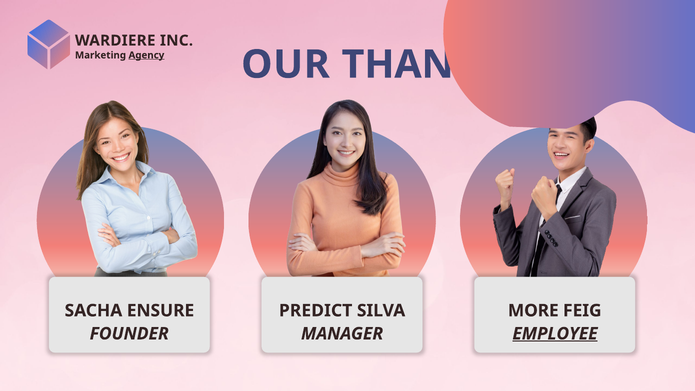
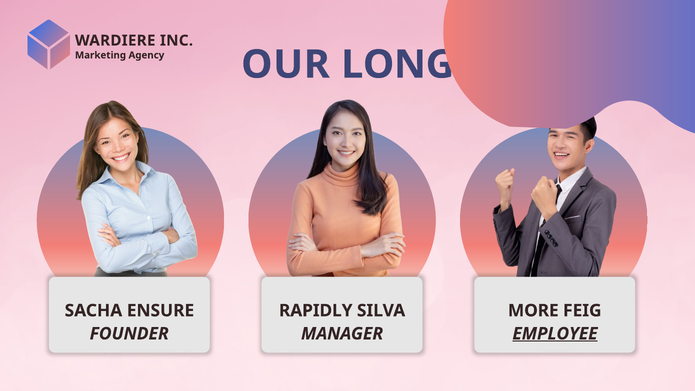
Agency underline: present -> none (146, 55)
THAN: THAN -> LONG (398, 65)
PREDICT: PREDICT -> RAPIDLY (316, 311)
